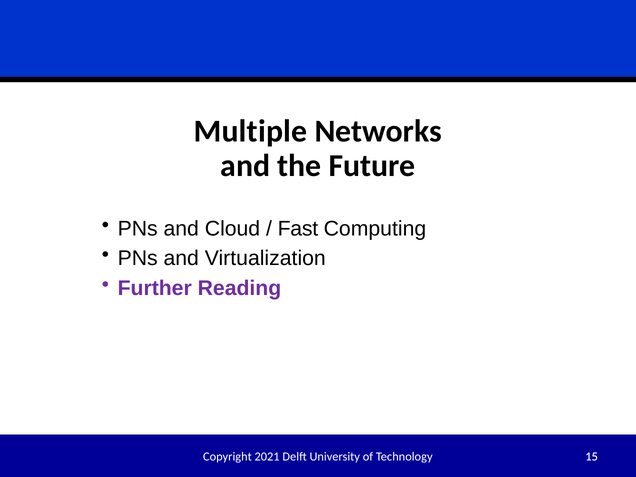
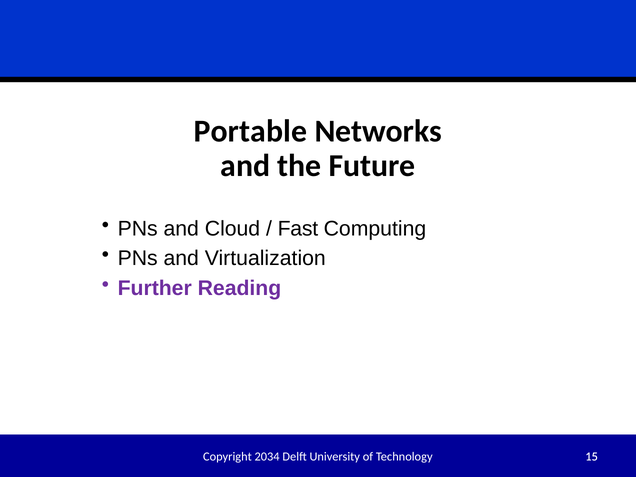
Multiple: Multiple -> Portable (251, 131)
2021: 2021 -> 2034 (267, 457)
